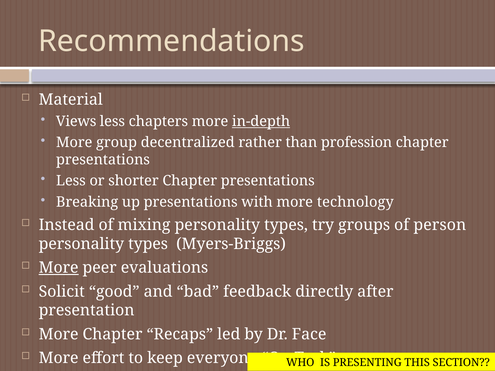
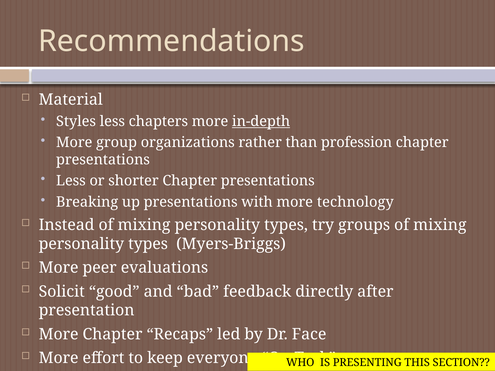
Views: Views -> Styles (76, 121)
decentralized: decentralized -> organizations (188, 143)
groups of person: person -> mixing (440, 225)
More underline: present -> none (59, 268)
